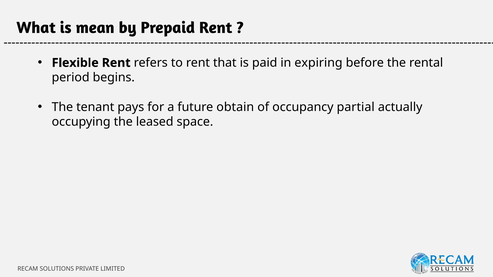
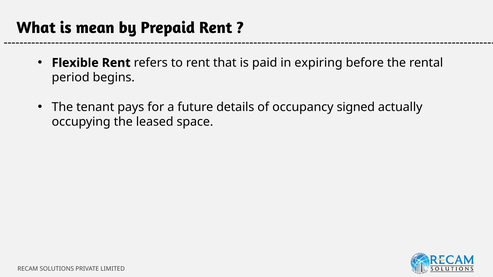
obtain: obtain -> details (235, 107)
partial: partial -> signed (356, 107)
